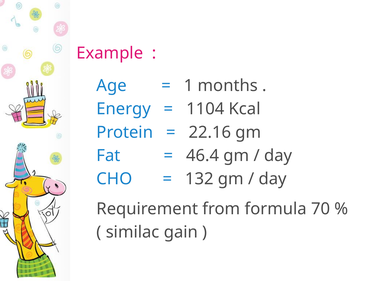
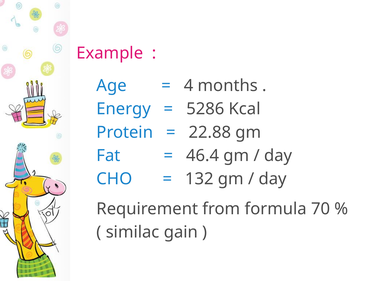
1: 1 -> 4 (189, 85)
1104: 1104 -> 5286 (205, 109)
22.16: 22.16 -> 22.88 (210, 132)
